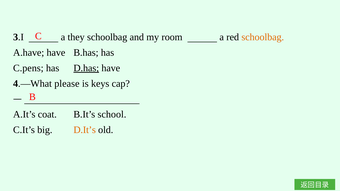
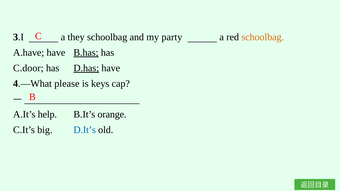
room: room -> party (172, 37)
B.has underline: none -> present (86, 53)
C.pens: C.pens -> C.door (28, 68)
coat: coat -> help (47, 115)
school: school -> orange (112, 115)
D.It’s colour: orange -> blue (85, 130)
